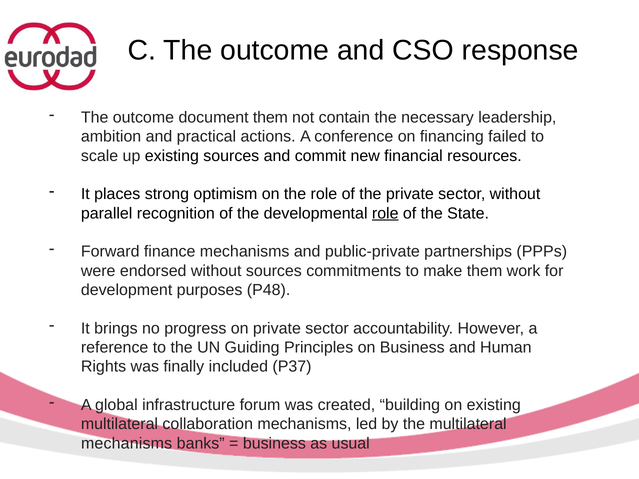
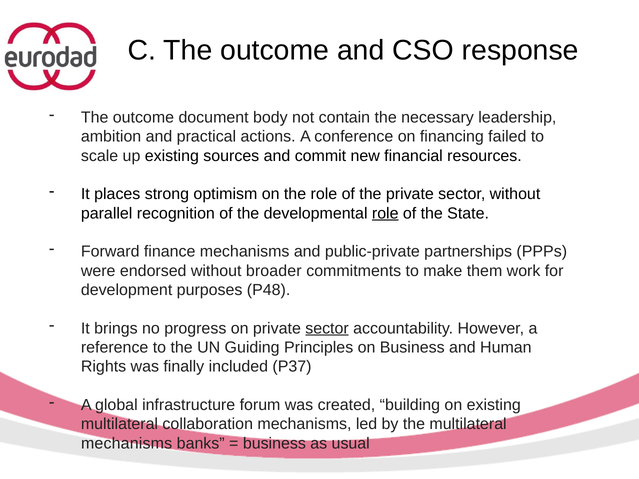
document them: them -> body (270, 118)
without sources: sources -> broader (274, 271)
sector underline: none -> present (327, 328)
